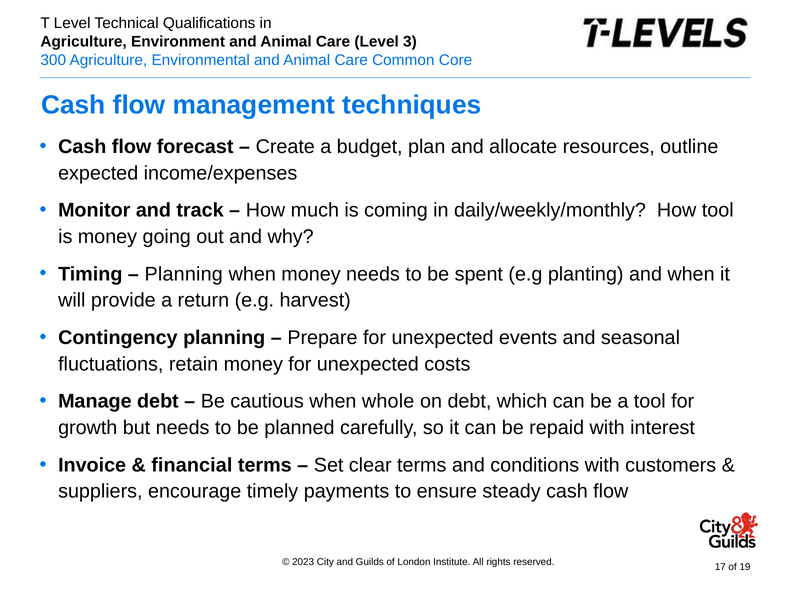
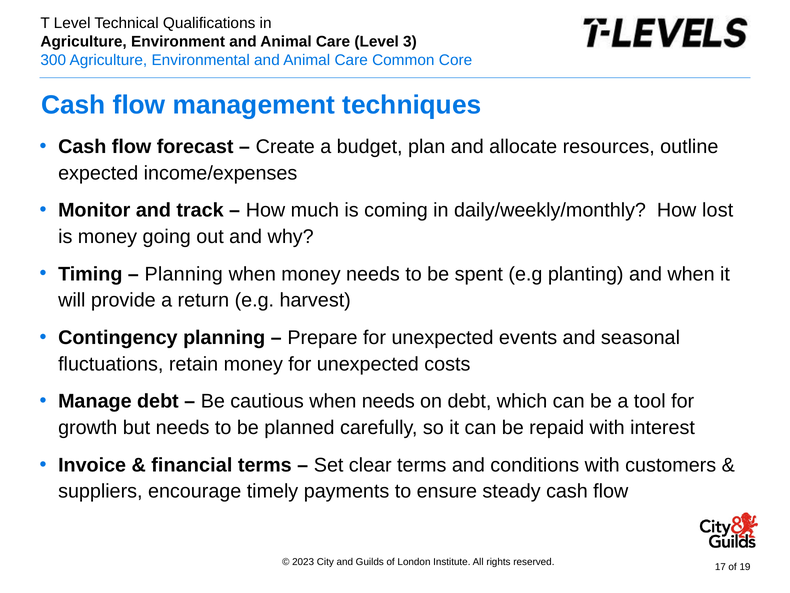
How tool: tool -> lost (718, 210)
when whole: whole -> needs (388, 401)
